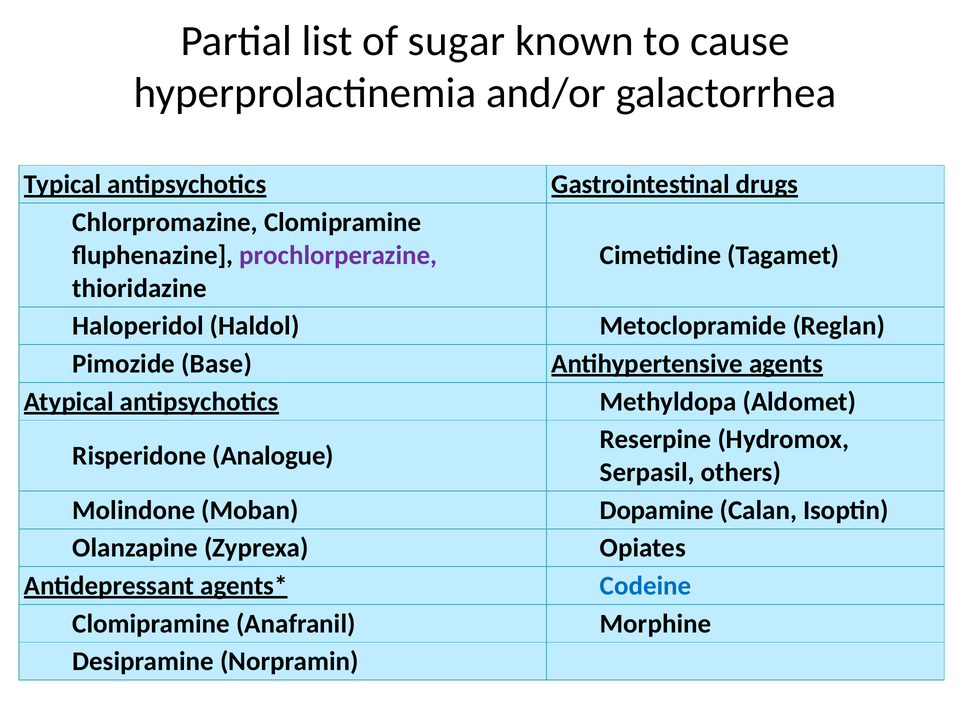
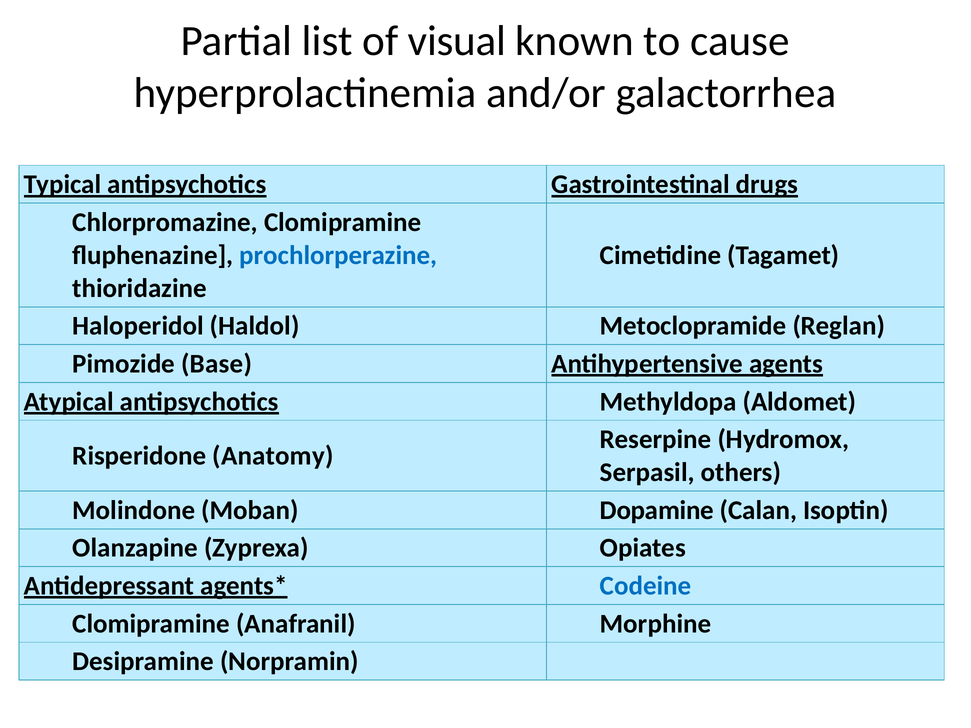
sugar: sugar -> visual (457, 41)
prochlorperazine colour: purple -> blue (338, 255)
Analogue: Analogue -> Anatomy (273, 456)
